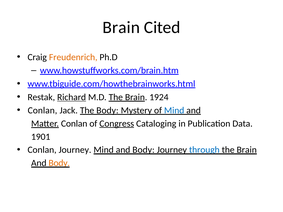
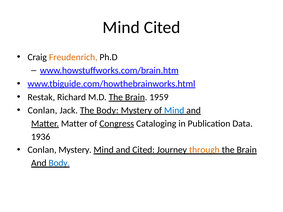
Brain: Brain -> Mind (121, 27)
Richard underline: present -> none (72, 97)
1924: 1924 -> 1959 (159, 97)
Matter Conlan: Conlan -> Matter (74, 124)
1901: 1901 -> 1936 (41, 137)
Conlan Journey: Journey -> Mystery (75, 150)
Mind and Body: Body -> Cited (144, 150)
through colour: blue -> orange (204, 150)
Body colour: orange -> blue (59, 163)
